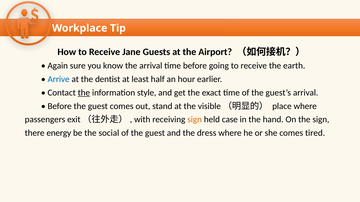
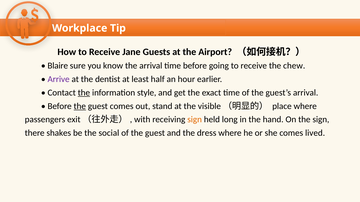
Again: Again -> Blaire (58, 66)
earth: earth -> chew (294, 66)
Arrive colour: blue -> purple (59, 79)
the underline: none -> present (80, 106)
case: case -> long (230, 120)
energy: energy -> shakes (59, 133)
tired: tired -> lived (315, 133)
